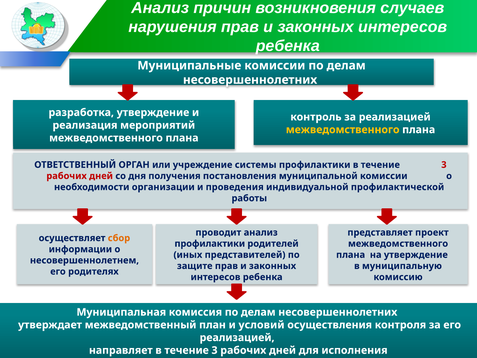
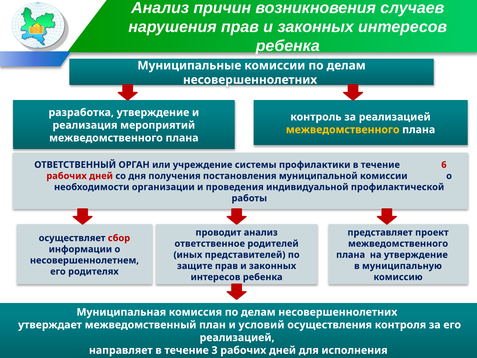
профилактики в течение 3: 3 -> 6 (444, 165)
сбор colour: orange -> red (119, 238)
профилактики: профилактики -> ответственное (210, 243)
